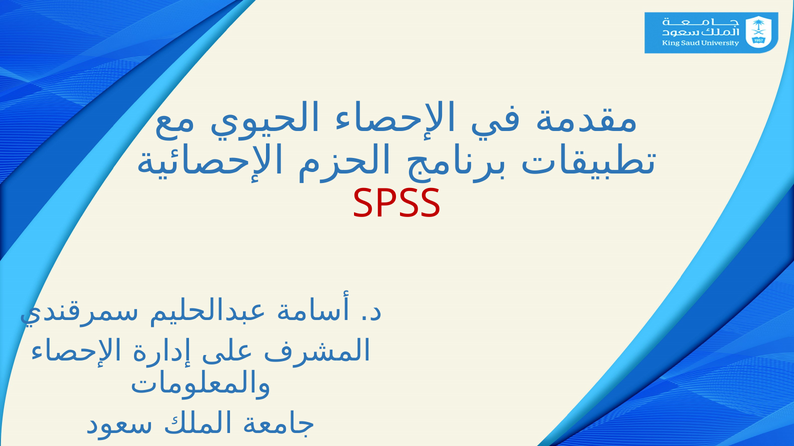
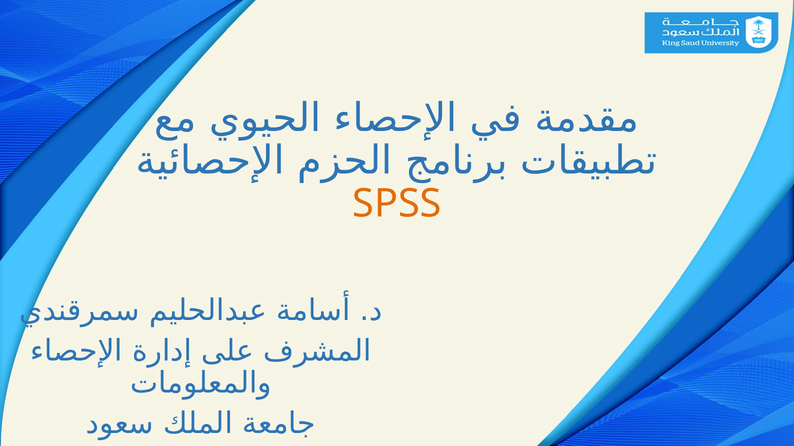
SPSS colour: red -> orange (397, 204)
